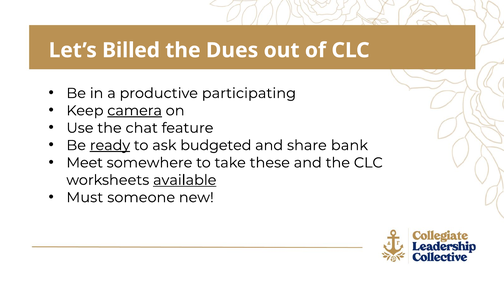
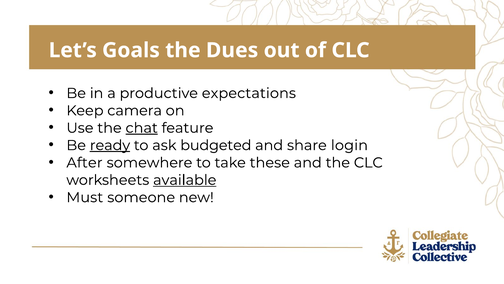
Billed: Billed -> Goals (131, 50)
participating: participating -> expectations (249, 93)
camera underline: present -> none (135, 110)
chat underline: none -> present (142, 128)
bank: bank -> login (349, 145)
Meet: Meet -> After (85, 162)
